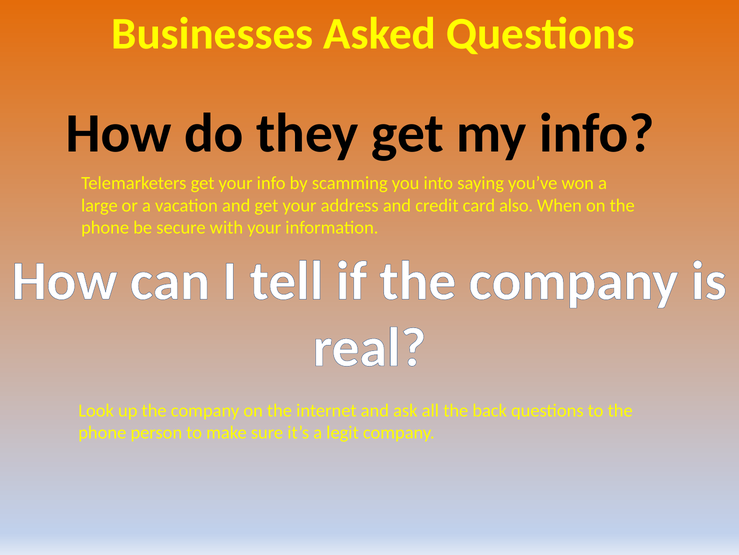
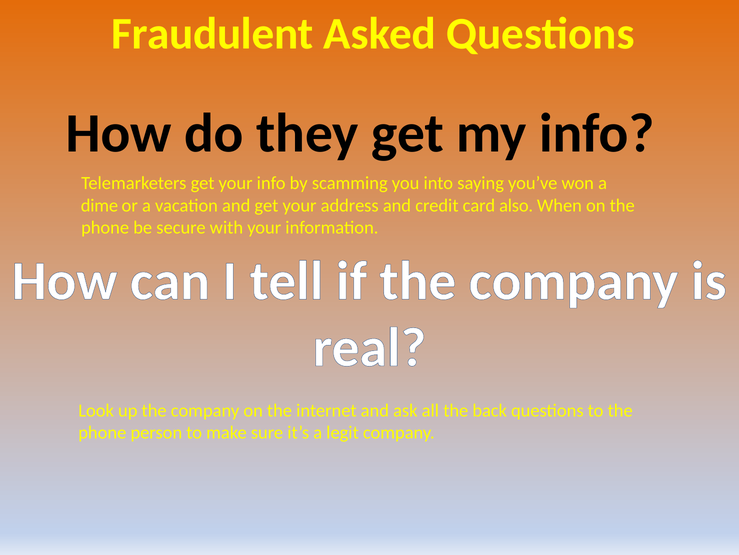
Businesses: Businesses -> Fraudulent (212, 34)
large: large -> dime (99, 205)
